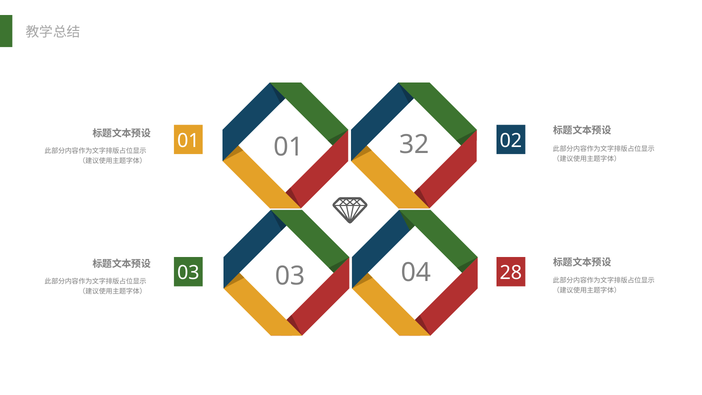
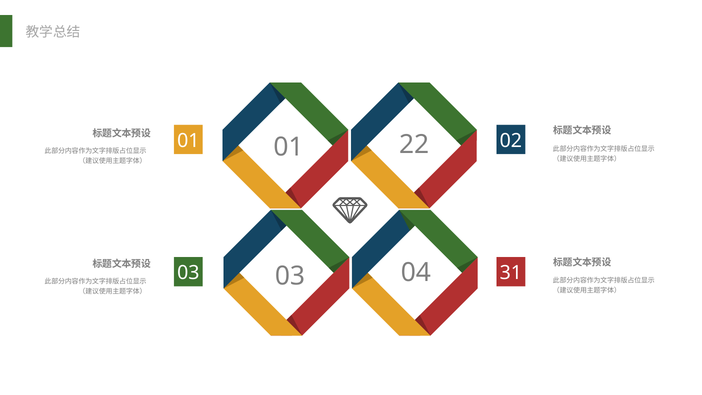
32: 32 -> 22 (414, 145)
28: 28 -> 31 (511, 273)
